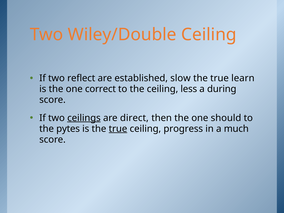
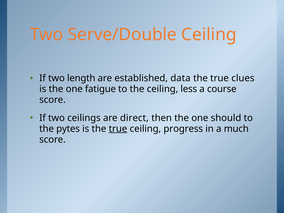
Wiley/Double: Wiley/Double -> Serve/Double (122, 35)
reflect: reflect -> length (81, 78)
slow: slow -> data (180, 78)
learn: learn -> clues (243, 78)
correct: correct -> fatigue (100, 89)
during: during -> course (222, 89)
ceilings underline: present -> none (84, 118)
